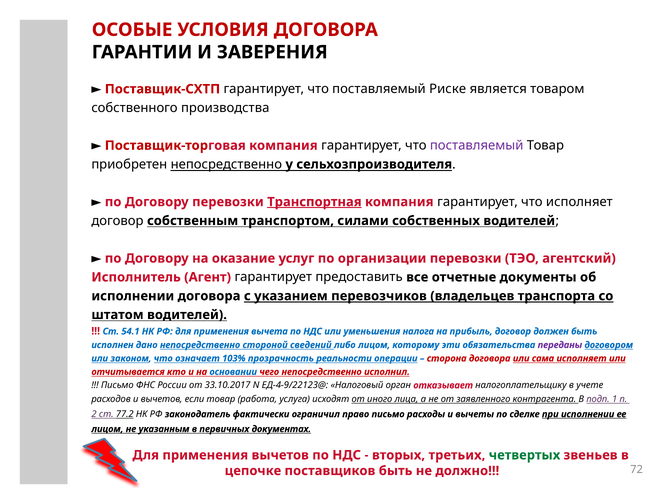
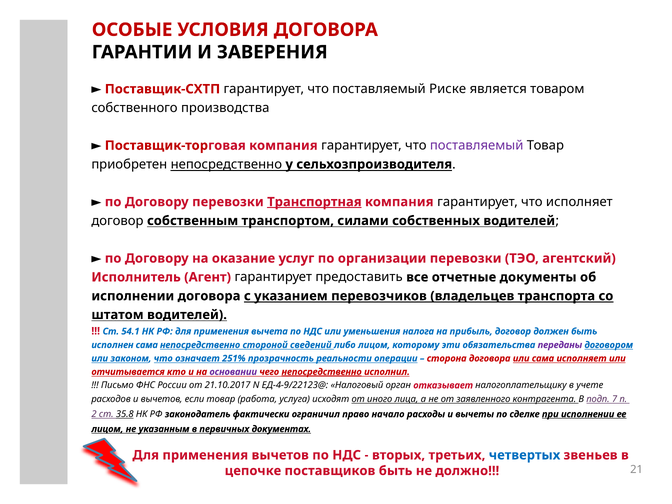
исполнен дано: дано -> сама (147, 345)
103%: 103% -> 251% (234, 358)
основании colour: blue -> purple (233, 372)
непосредственно underline: none -> present (322, 372)
33.10.2017: 33.10.2017 -> 21.10.2017 (228, 385)
1: 1 -> 7 (615, 399)
77.2: 77.2 -> 35.8 (125, 414)
право письмо: письмо -> начало (388, 414)
четвертых colour: green -> blue (525, 455)
72: 72 -> 21 (637, 470)
